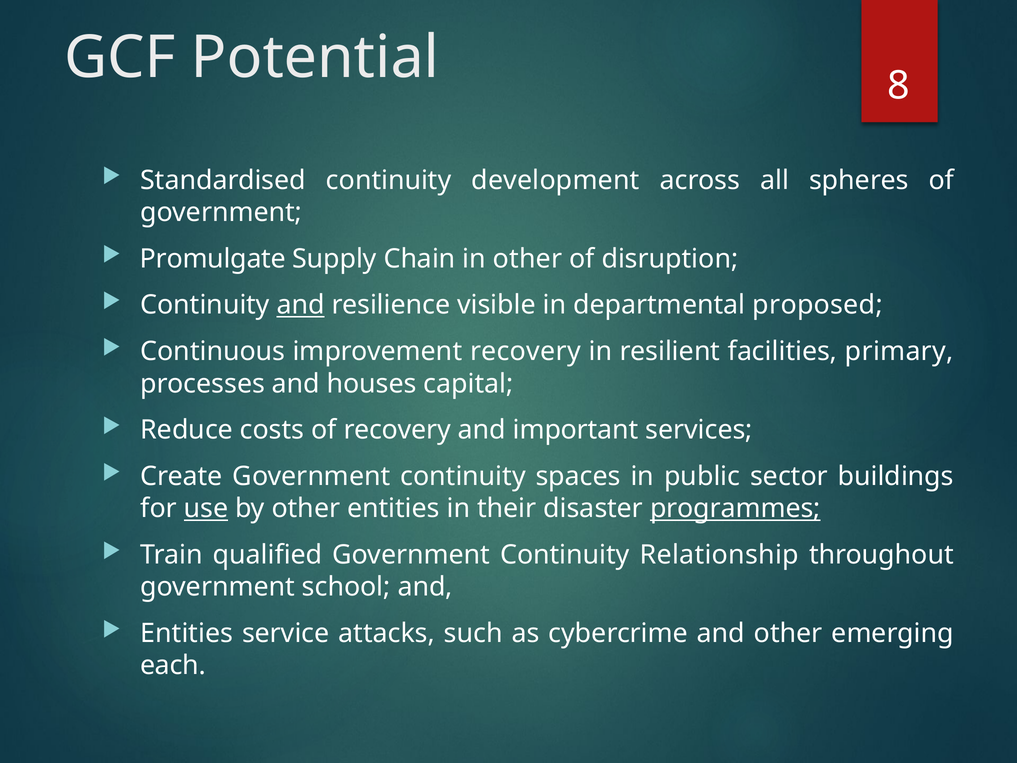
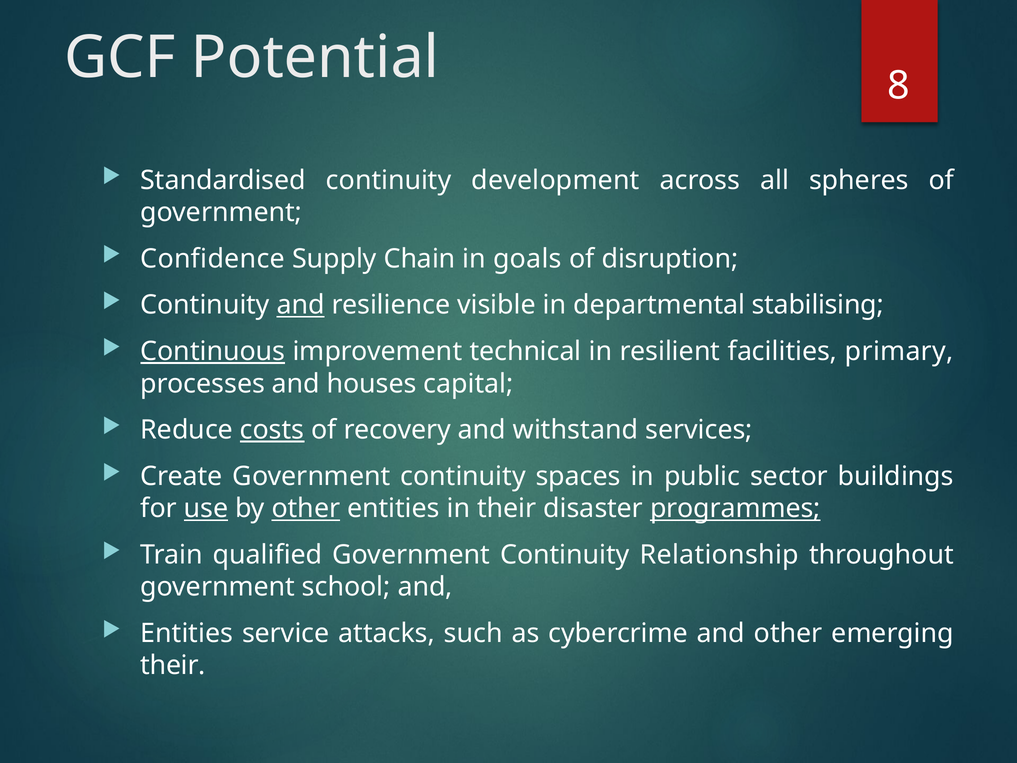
Promulgate: Promulgate -> Confidence (213, 259)
in other: other -> goals (527, 259)
proposed: proposed -> stabilising (818, 305)
Continuous underline: none -> present (213, 351)
improvement recovery: recovery -> technical (526, 351)
costs underline: none -> present (272, 430)
important: important -> withstand (576, 430)
other underline: none -> present (306, 508)
each: each -> their (173, 665)
